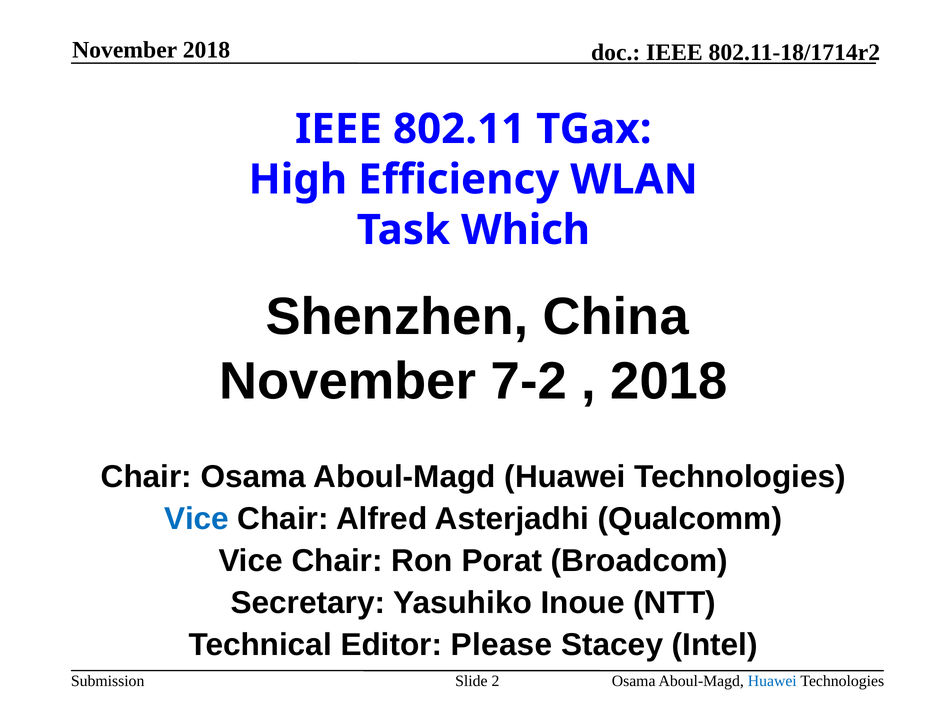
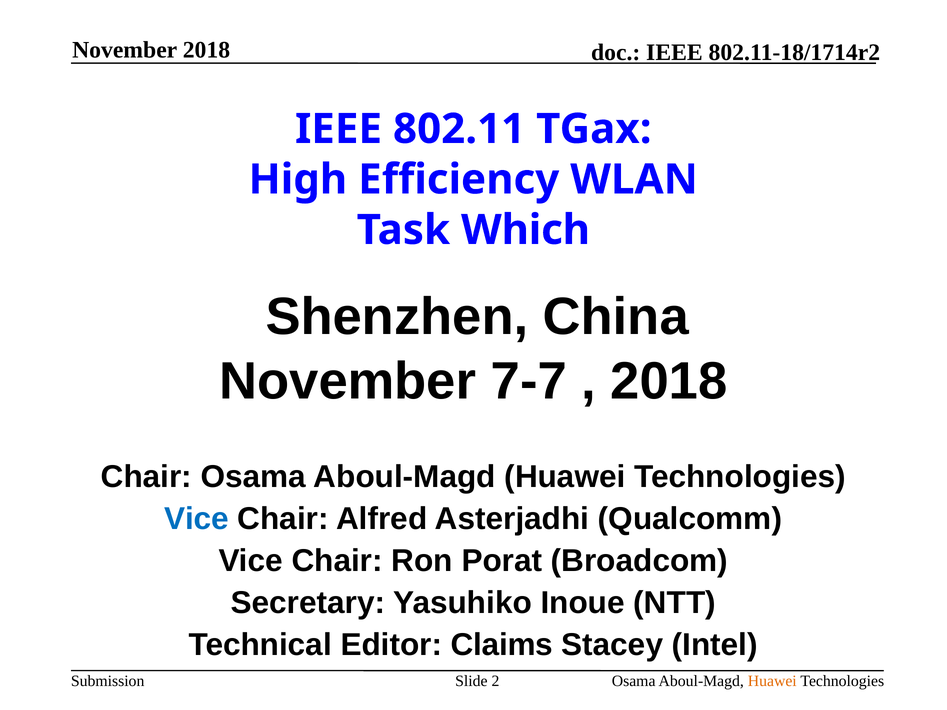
7-2: 7-2 -> 7-7 (529, 382)
Please: Please -> Claims (502, 645)
Huawei colour: blue -> orange (772, 681)
